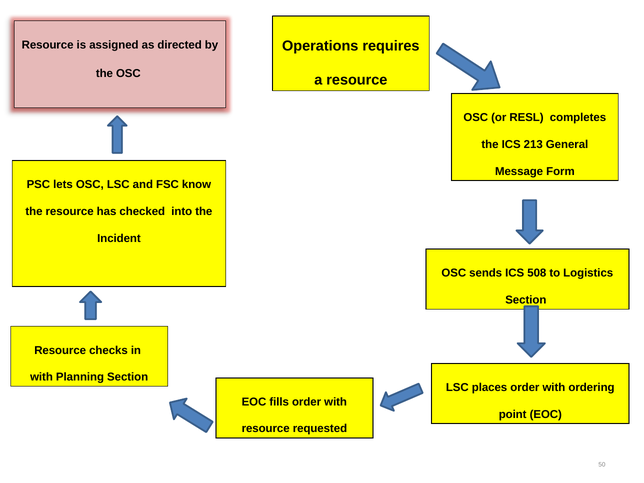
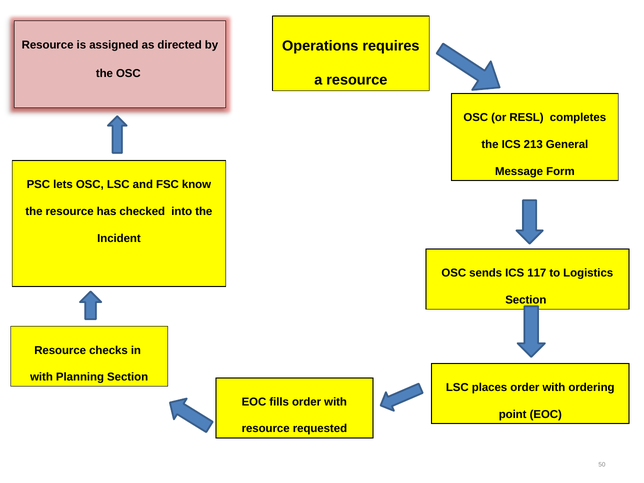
508: 508 -> 117 (537, 273)
